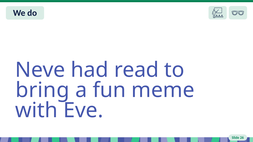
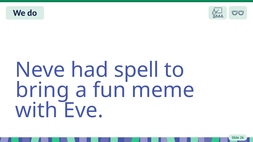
read: read -> spell (136, 70)
